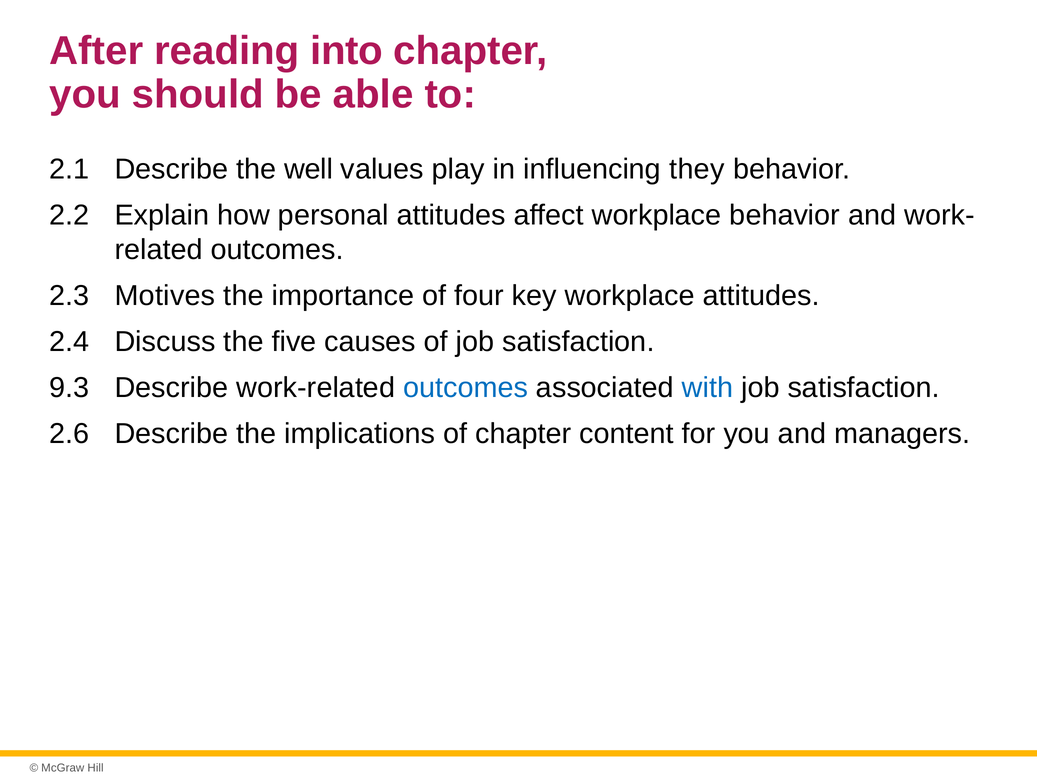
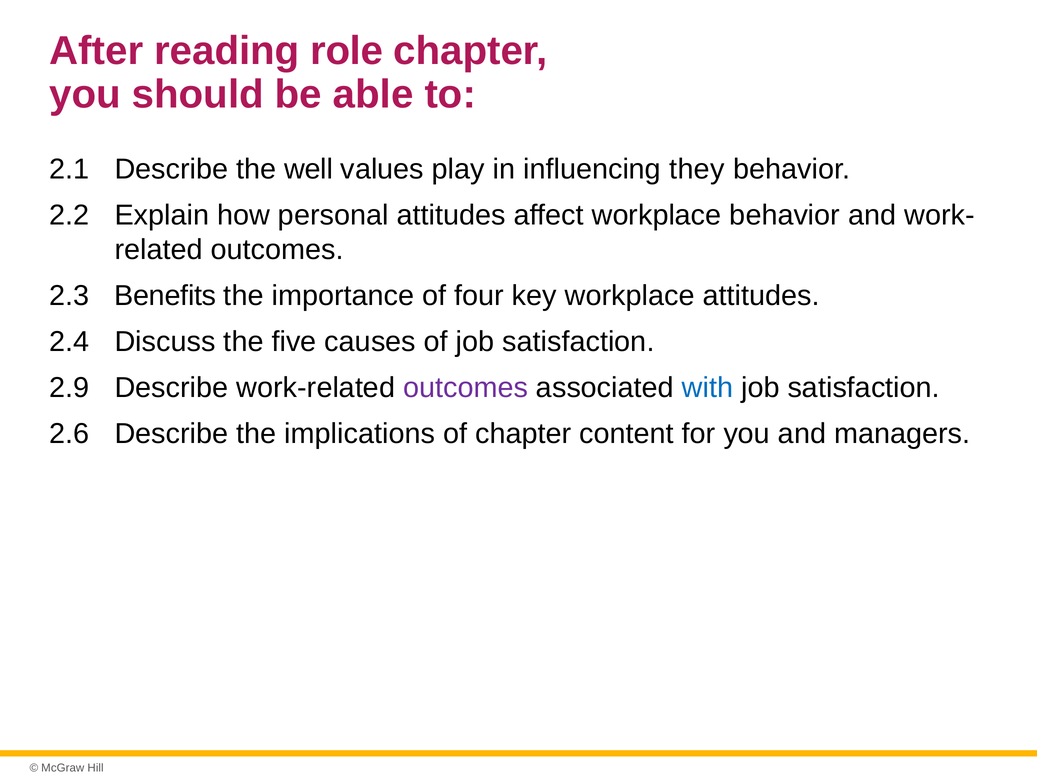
into: into -> role (347, 51)
Motives: Motives -> Benefits (165, 296)
9.3: 9.3 -> 2.9 (69, 388)
outcomes colour: blue -> purple (466, 388)
